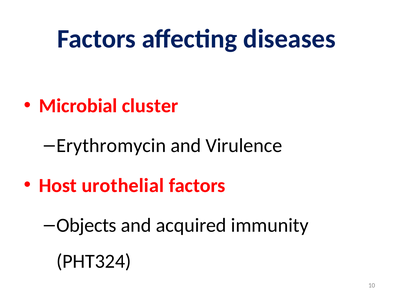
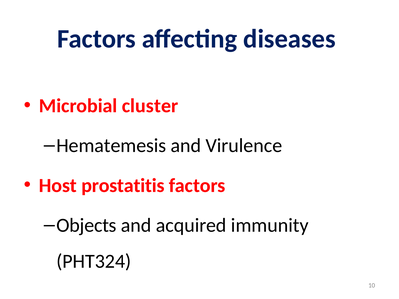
Erythromycin: Erythromycin -> Hematemesis (111, 146)
urothelial: urothelial -> prostatitis (123, 186)
